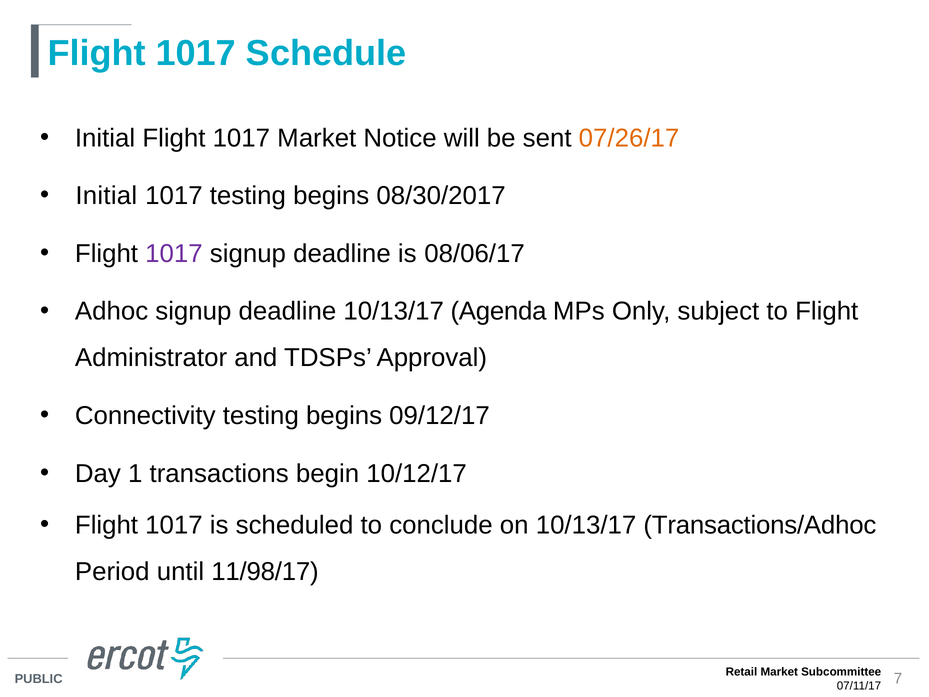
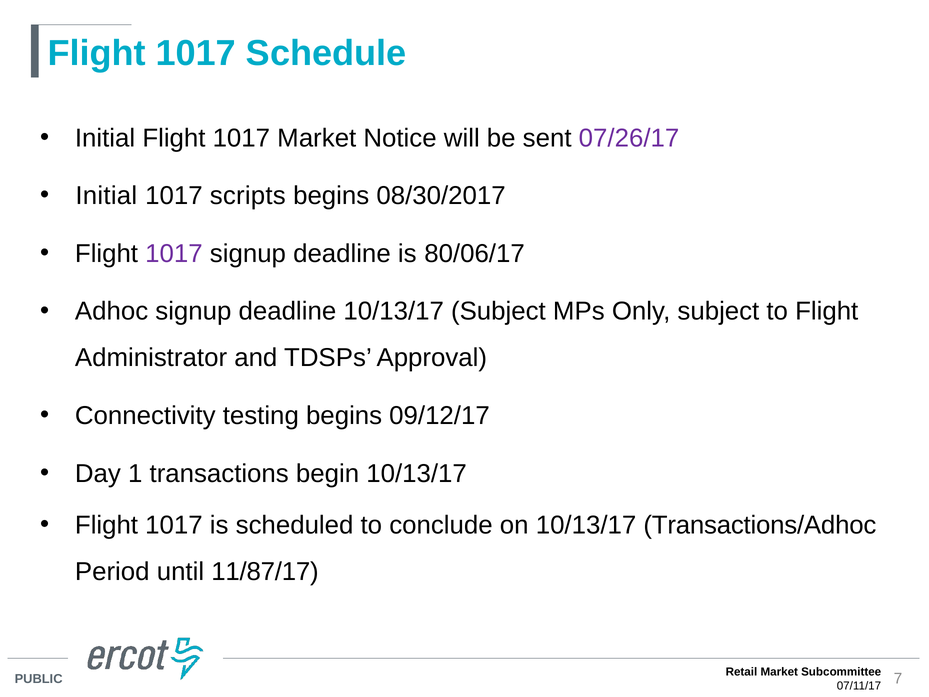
07/26/17 colour: orange -> purple (629, 138)
1017 testing: testing -> scripts (248, 196)
08/06/17: 08/06/17 -> 80/06/17 (475, 254)
10/13/17 Agenda: Agenda -> Subject (498, 311)
begin 10/12/17: 10/12/17 -> 10/13/17 (417, 473)
11/98/17: 11/98/17 -> 11/87/17 (265, 571)
